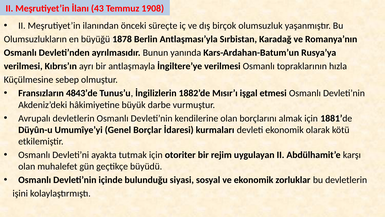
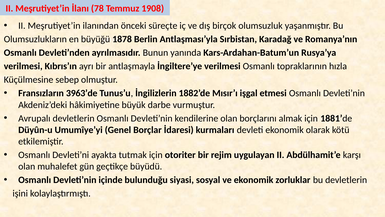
43: 43 -> 78 (97, 8)
4843’de: 4843’de -> 3963’de (82, 93)
